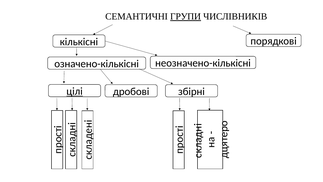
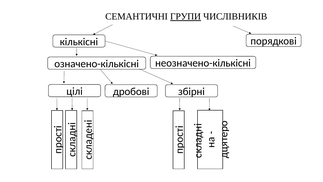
цілі underline: present -> none (75, 91)
